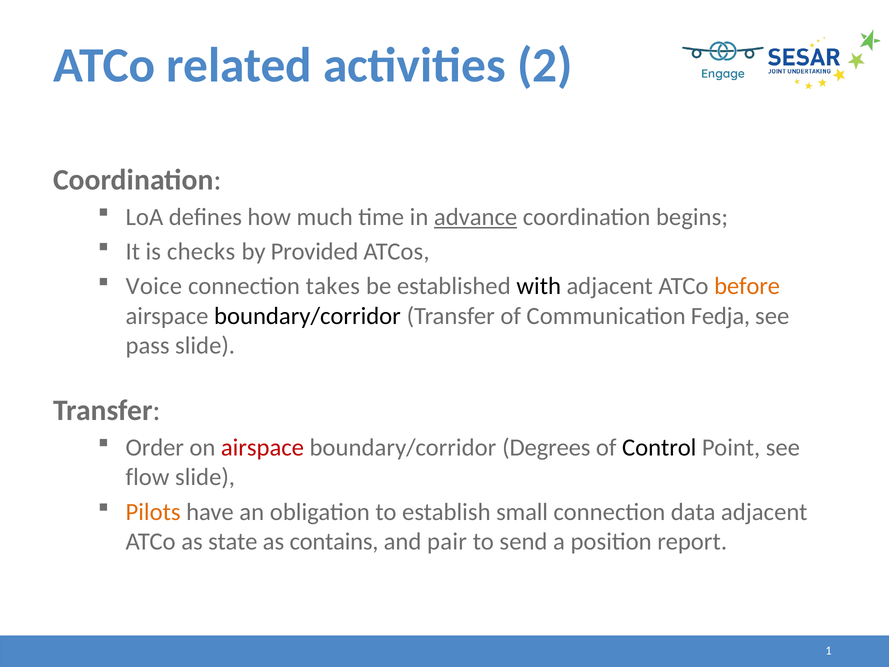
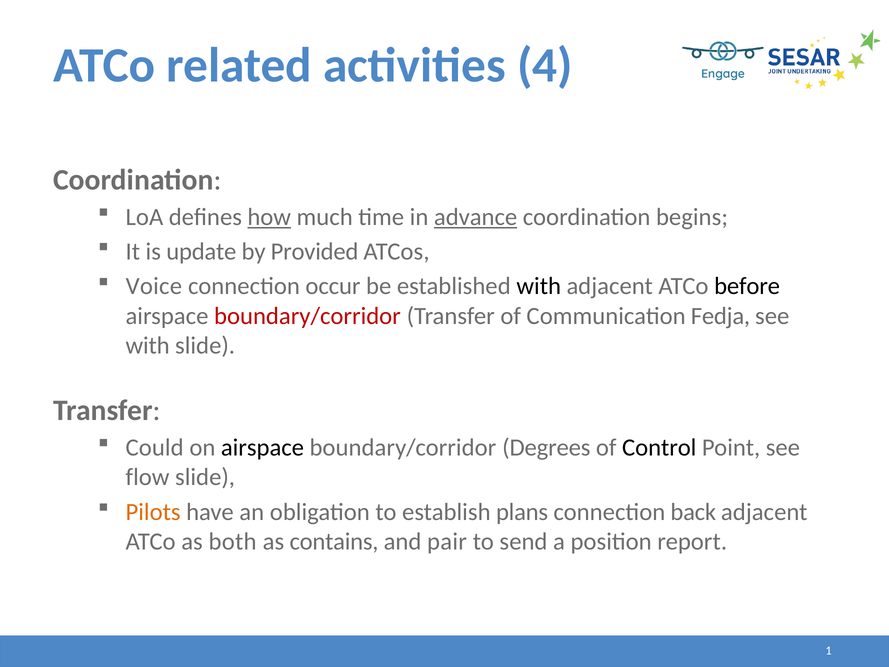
2: 2 -> 4 (545, 65)
how underline: none -> present (269, 217)
checks: checks -> update (201, 252)
takes: takes -> occur (333, 286)
before colour: orange -> black (747, 286)
boundary/corridor colour: black -> red (307, 316)
pass: pass -> with (148, 346)
Order: Order -> Could (155, 448)
airspace colour: red -> black (262, 448)
small: small -> plans (522, 512)
data: data -> back (693, 512)
state: state -> both (233, 541)
